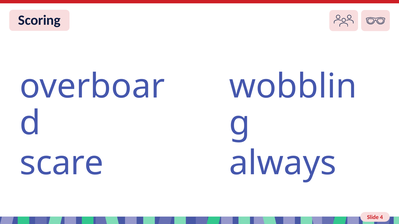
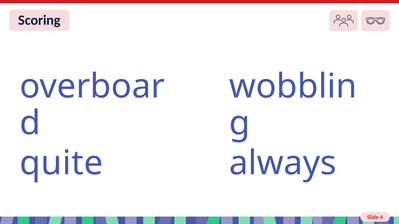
scare: scare -> quite (61, 164)
